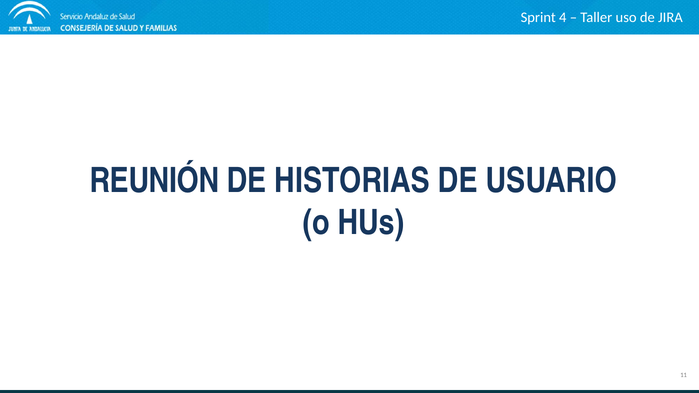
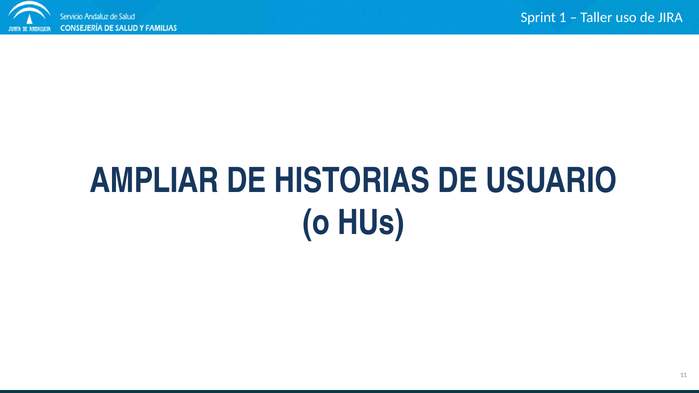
4: 4 -> 1 (563, 17)
REUNIÓN: REUNIÓN -> AMPLIAR (154, 181)
